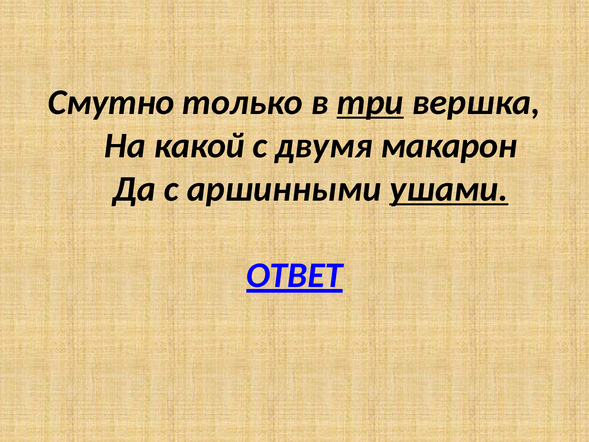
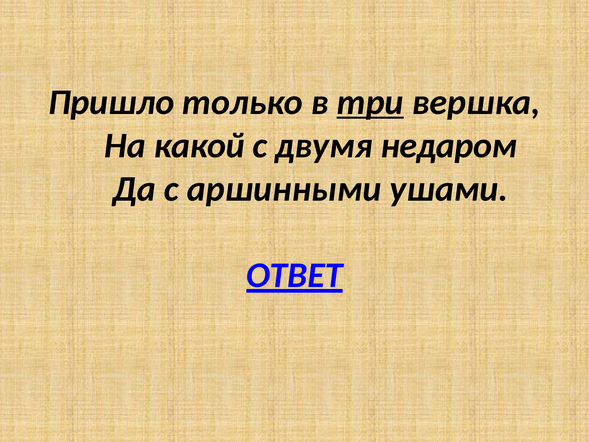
Смутно: Смутно -> Пришло (111, 102)
макарон: макарон -> недаром (449, 145)
ушами underline: present -> none (449, 189)
